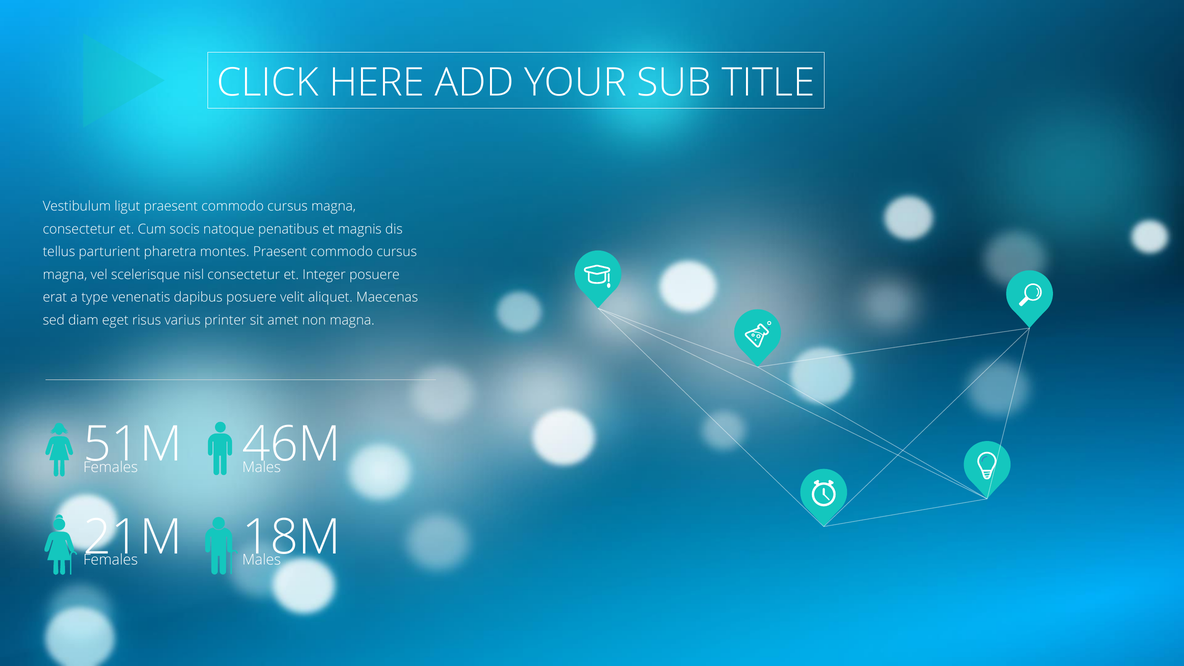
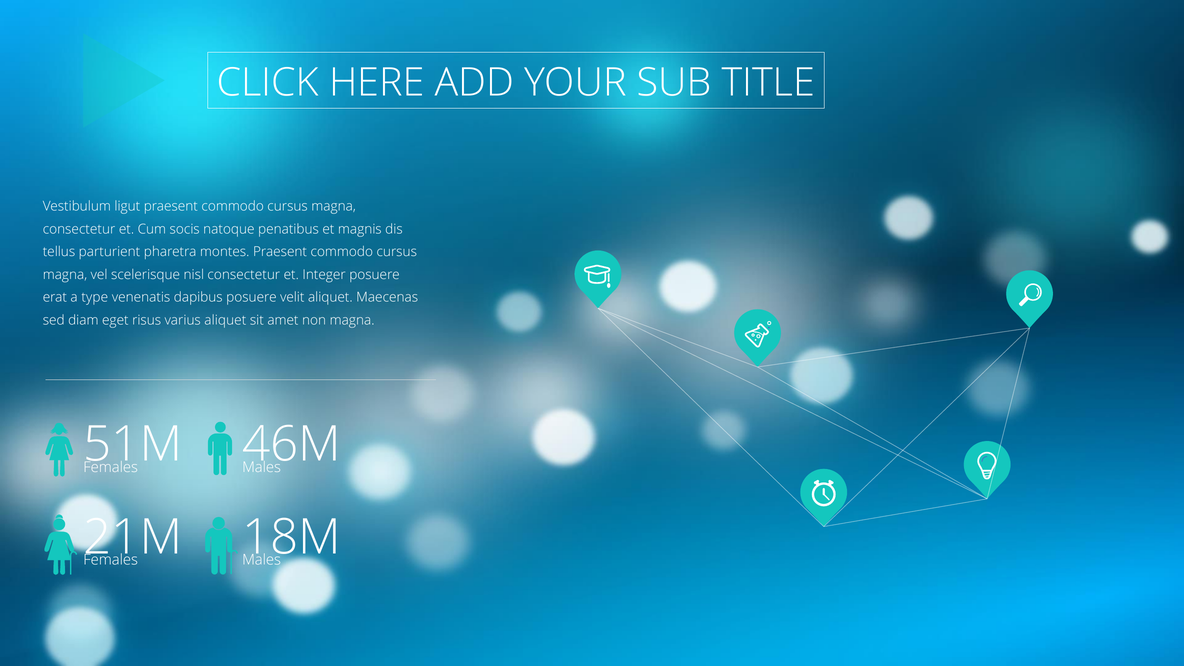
varius printer: printer -> aliquet (225, 320)
